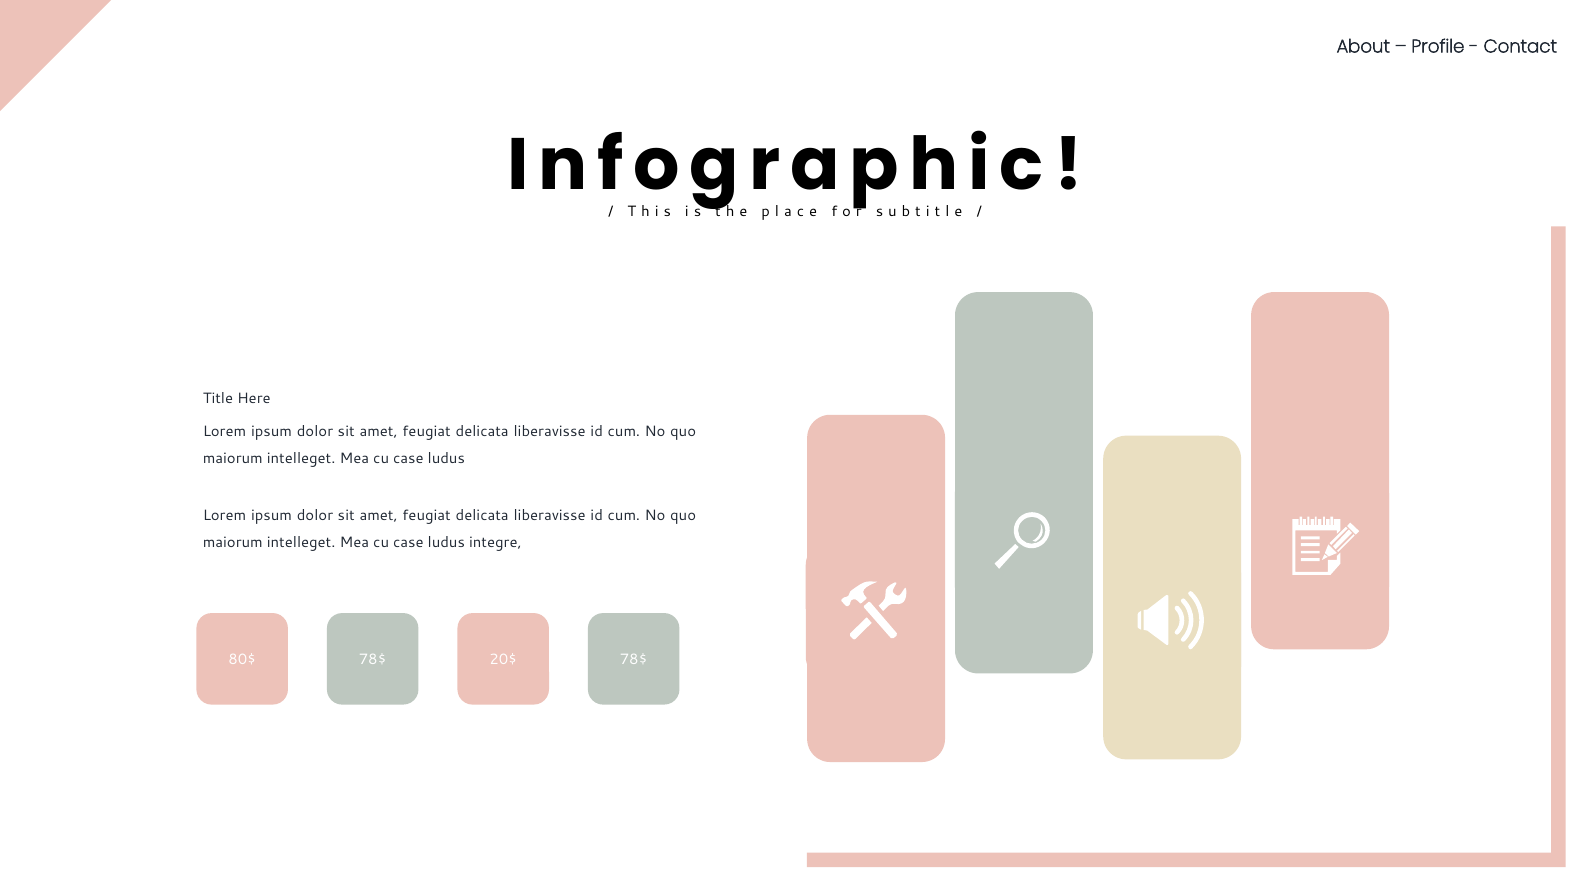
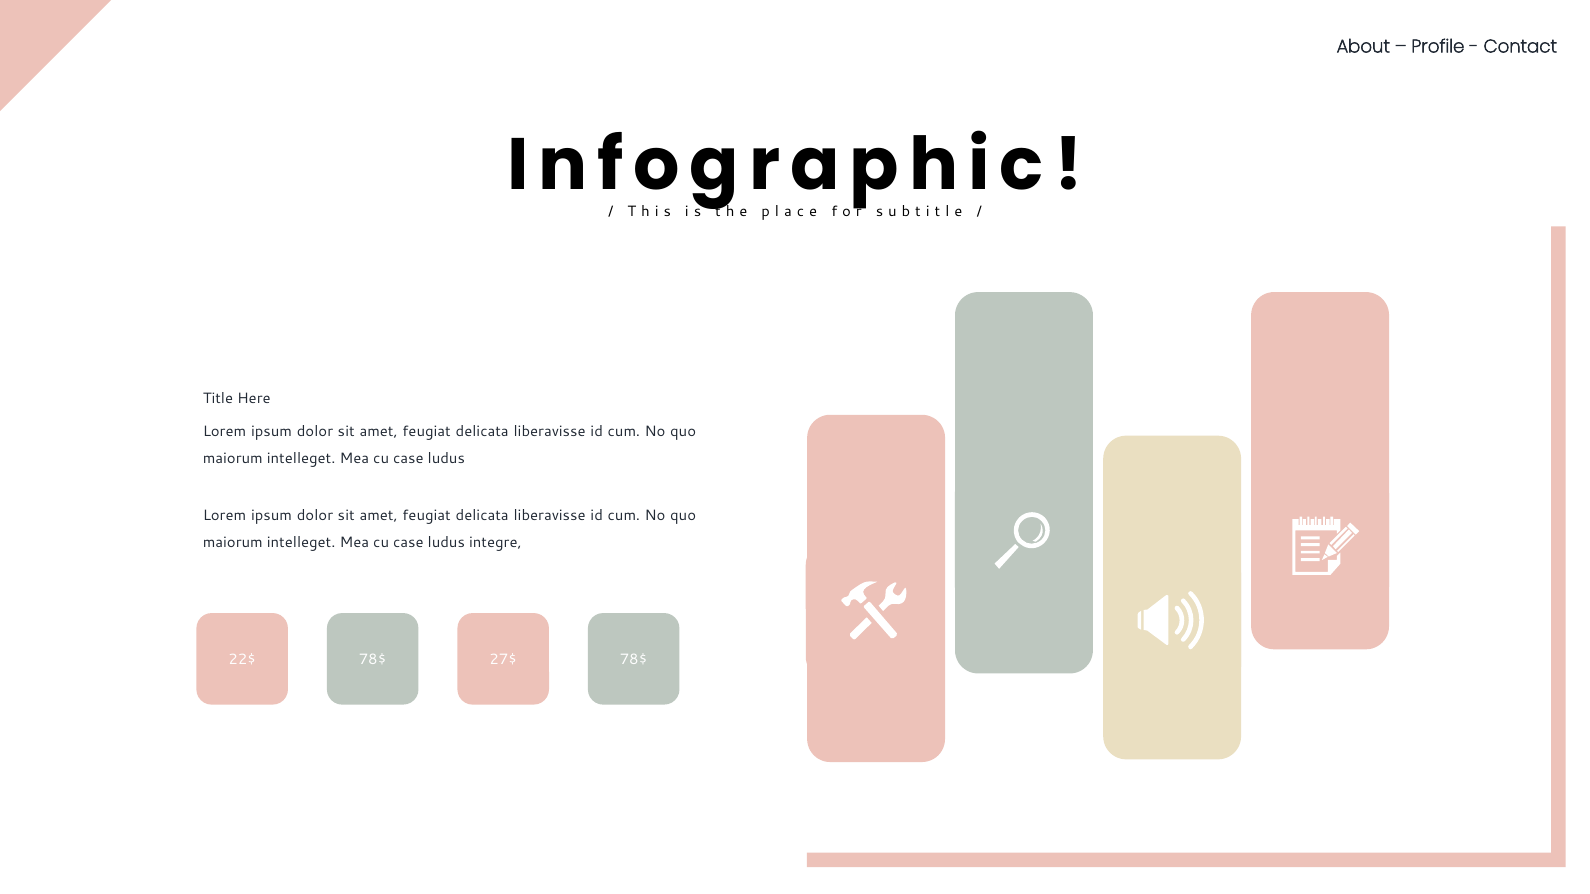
80$: 80$ -> 22$ (242, 660)
20$: 20$ -> 27$ (503, 660)
